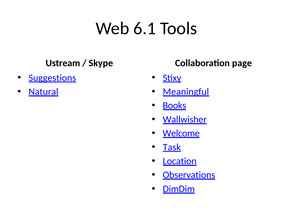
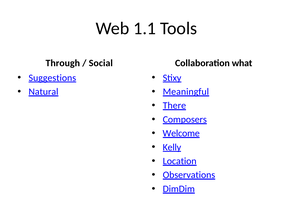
6.1: 6.1 -> 1.1 (145, 28)
Ustream: Ustream -> Through (63, 63)
Skype: Skype -> Social (101, 63)
page: page -> what (242, 63)
Books: Books -> There (174, 105)
Wallwisher: Wallwisher -> Composers (185, 119)
Task: Task -> Kelly (172, 147)
